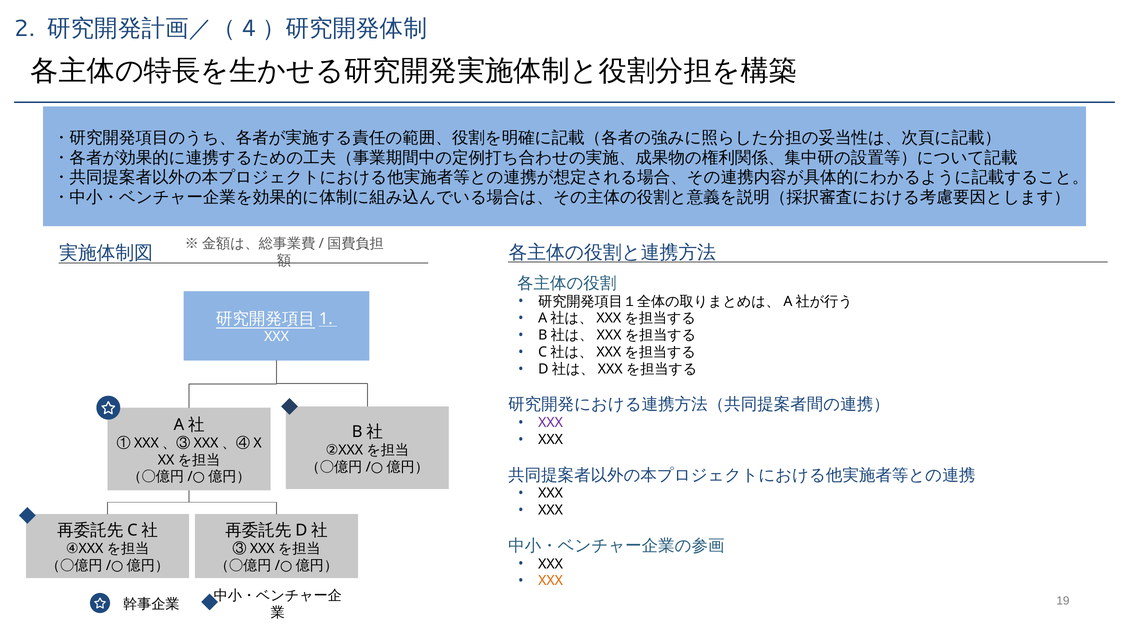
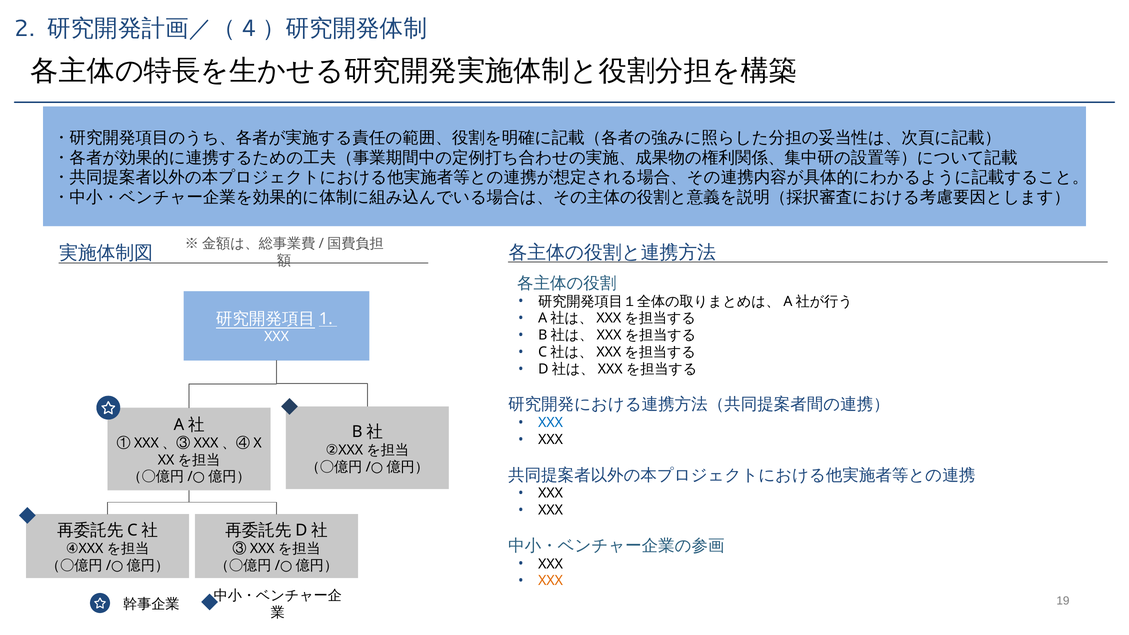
XXX colour: purple -> blue (551, 423)
